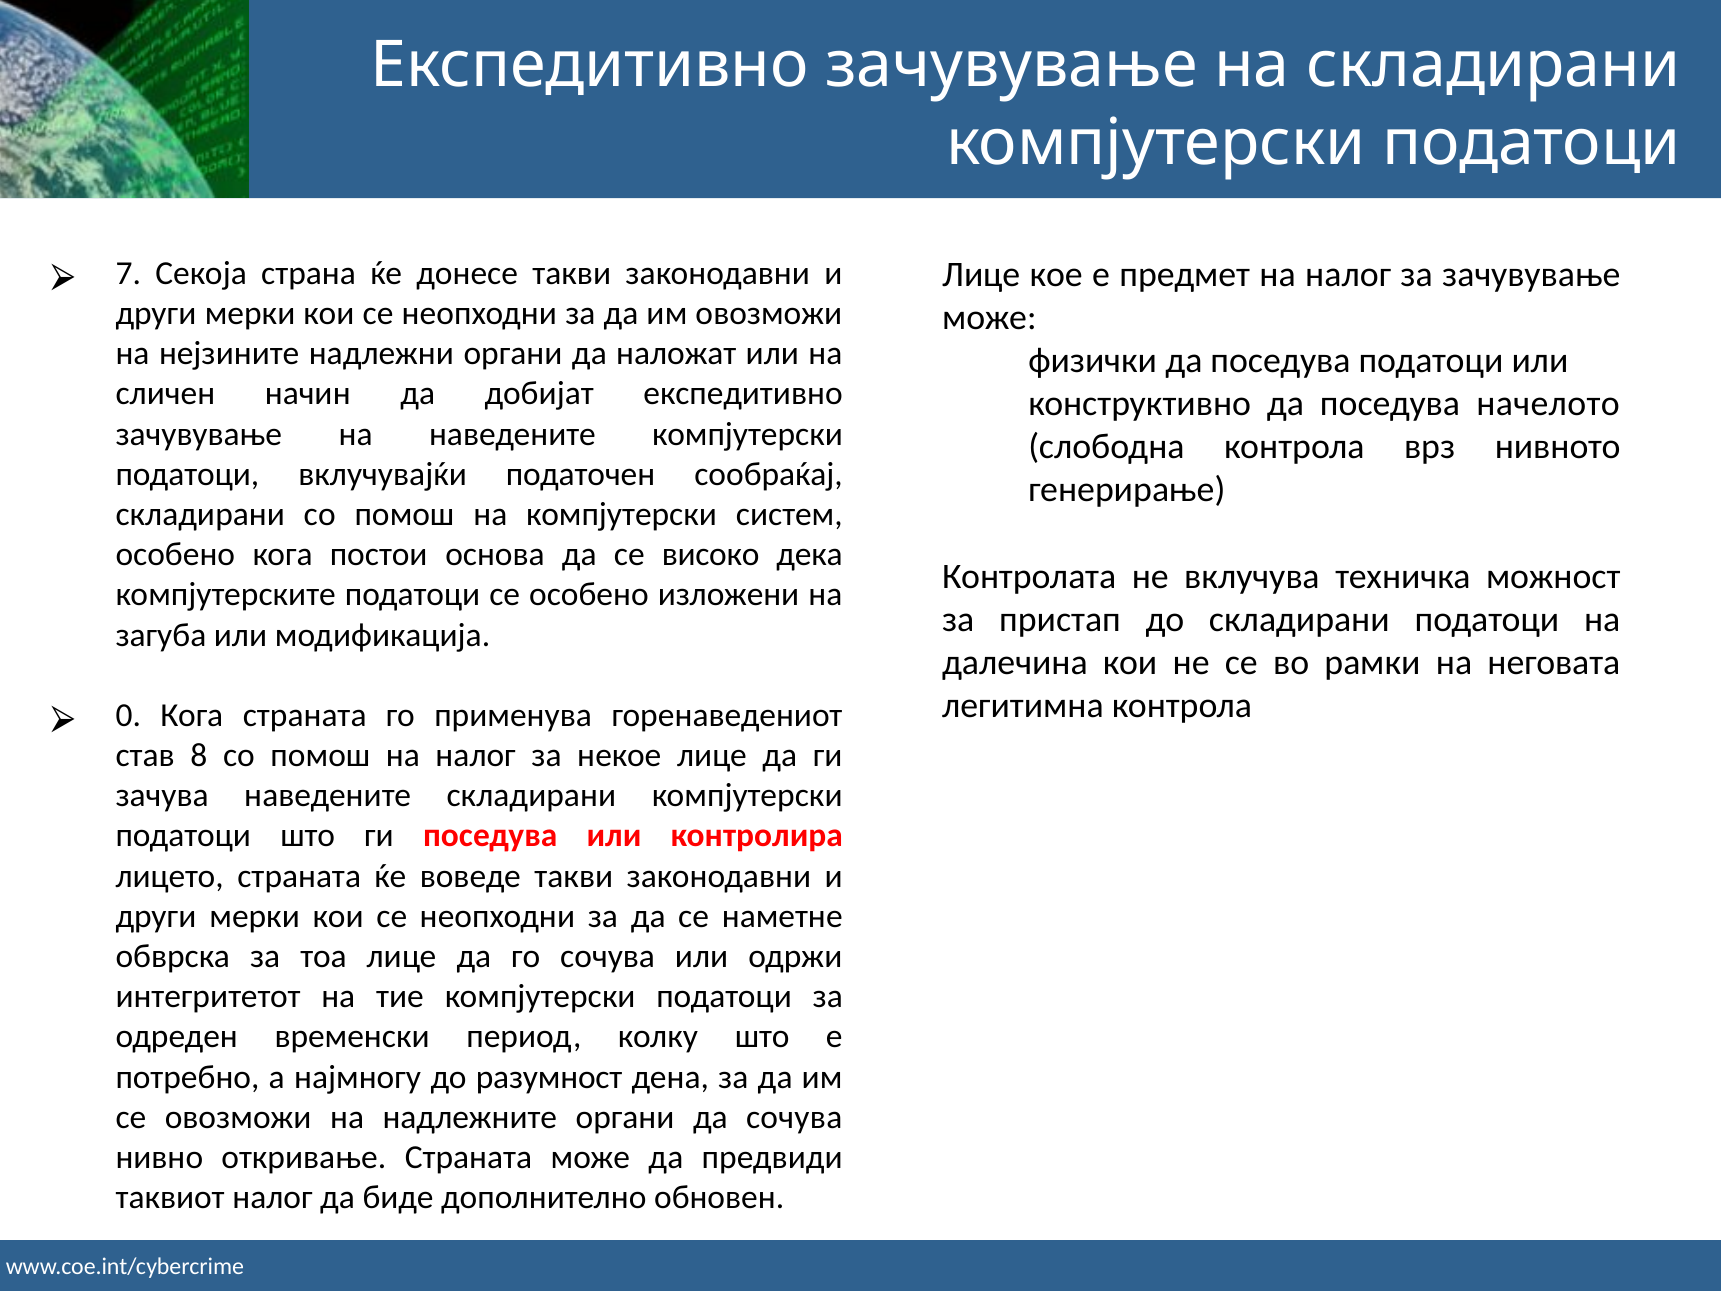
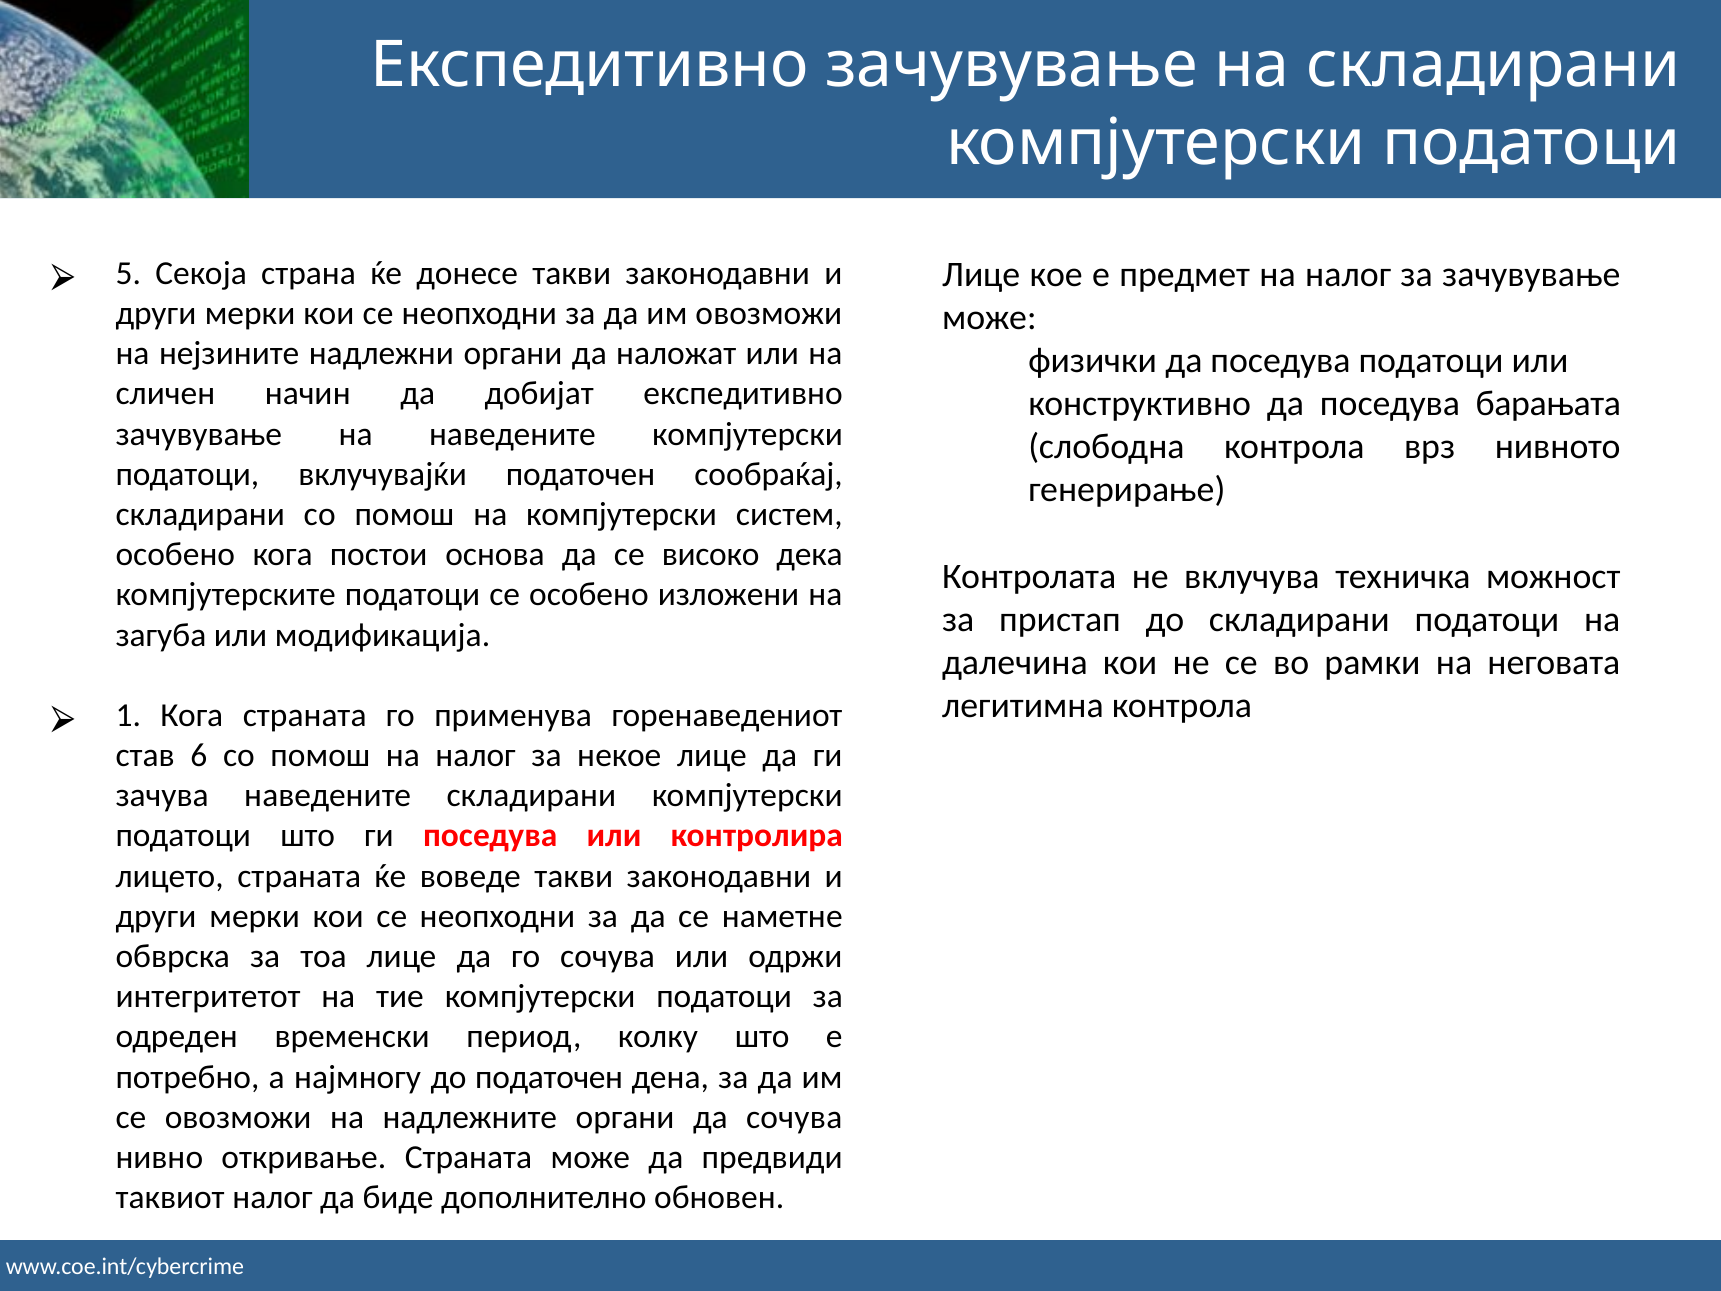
7: 7 -> 5 (128, 273)
начелото: начелото -> барањата (1548, 404)
0: 0 -> 1 (128, 715)
8: 8 -> 6 (199, 755)
до разумност: разумност -> податочен (549, 1077)
